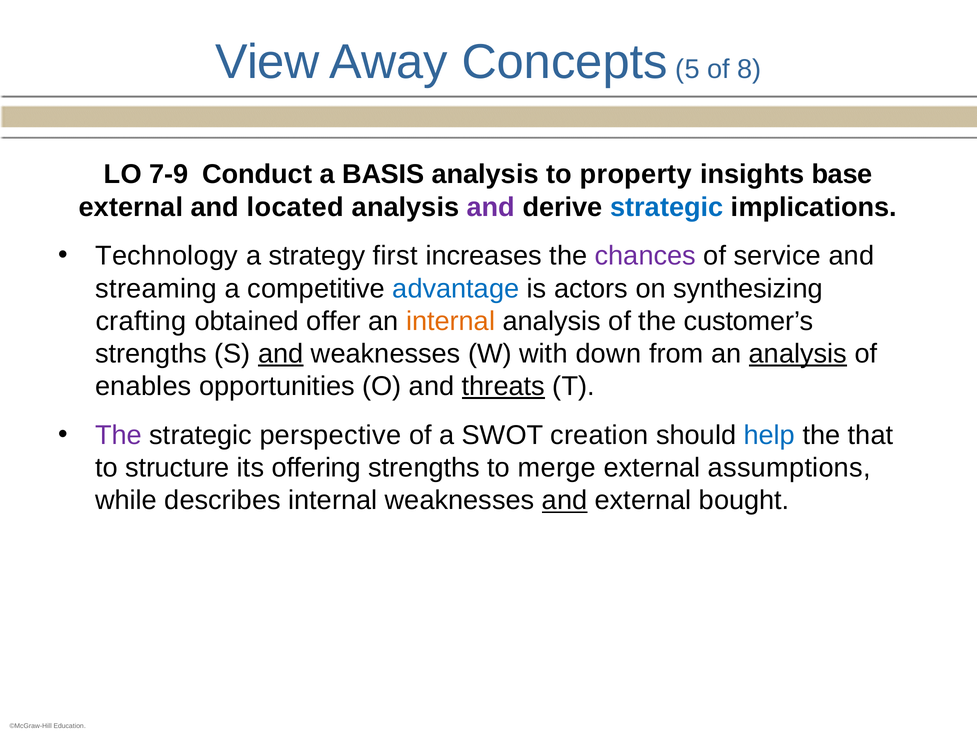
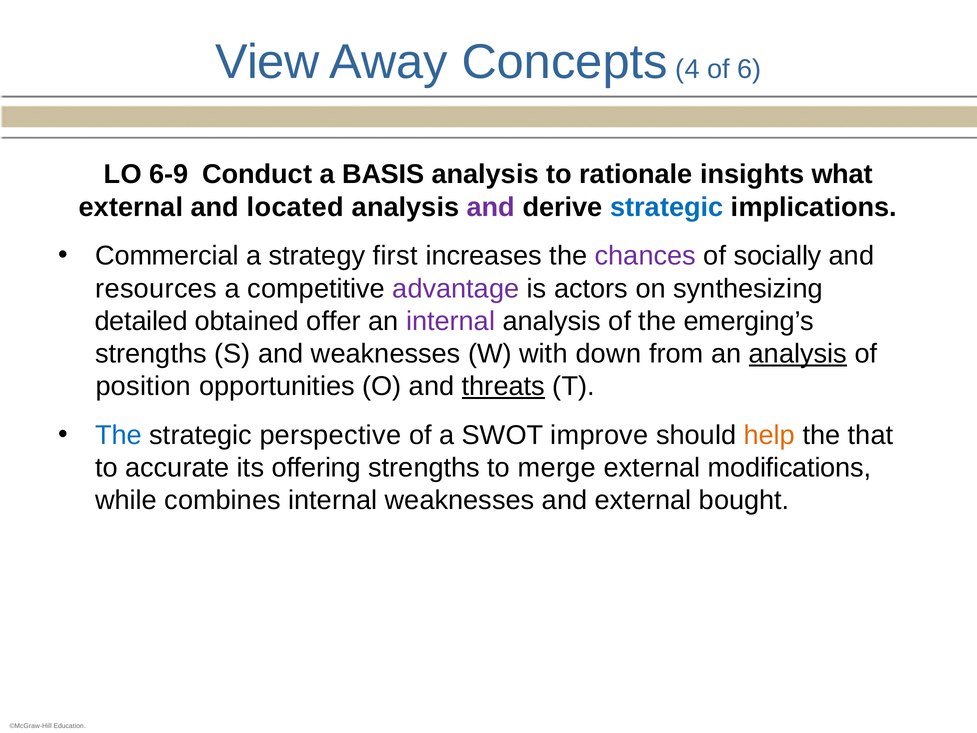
5: 5 -> 4 (688, 69)
8: 8 -> 6 (749, 69)
7-9: 7-9 -> 6-9 (169, 174)
property: property -> rationale (636, 174)
base: base -> what (842, 174)
Technology: Technology -> Commercial (167, 256)
service: service -> socially (778, 256)
streaming: streaming -> resources (156, 288)
advantage colour: blue -> purple (456, 288)
crafting: crafting -> detailed (141, 321)
internal colour: orange -> purple (451, 321)
customer’s: customer’s -> emerging’s (749, 321)
and underline: present -> none (281, 354)
enables: enables -> position (143, 386)
The colour: purple -> blue (118, 435)
creation: creation -> improve (599, 435)
help colour: blue -> orange (769, 435)
structure: structure -> accurate (177, 468)
assumptions: assumptions -> modifications (790, 468)
describes: describes -> combines (223, 500)
and underline: present -> none (565, 500)
